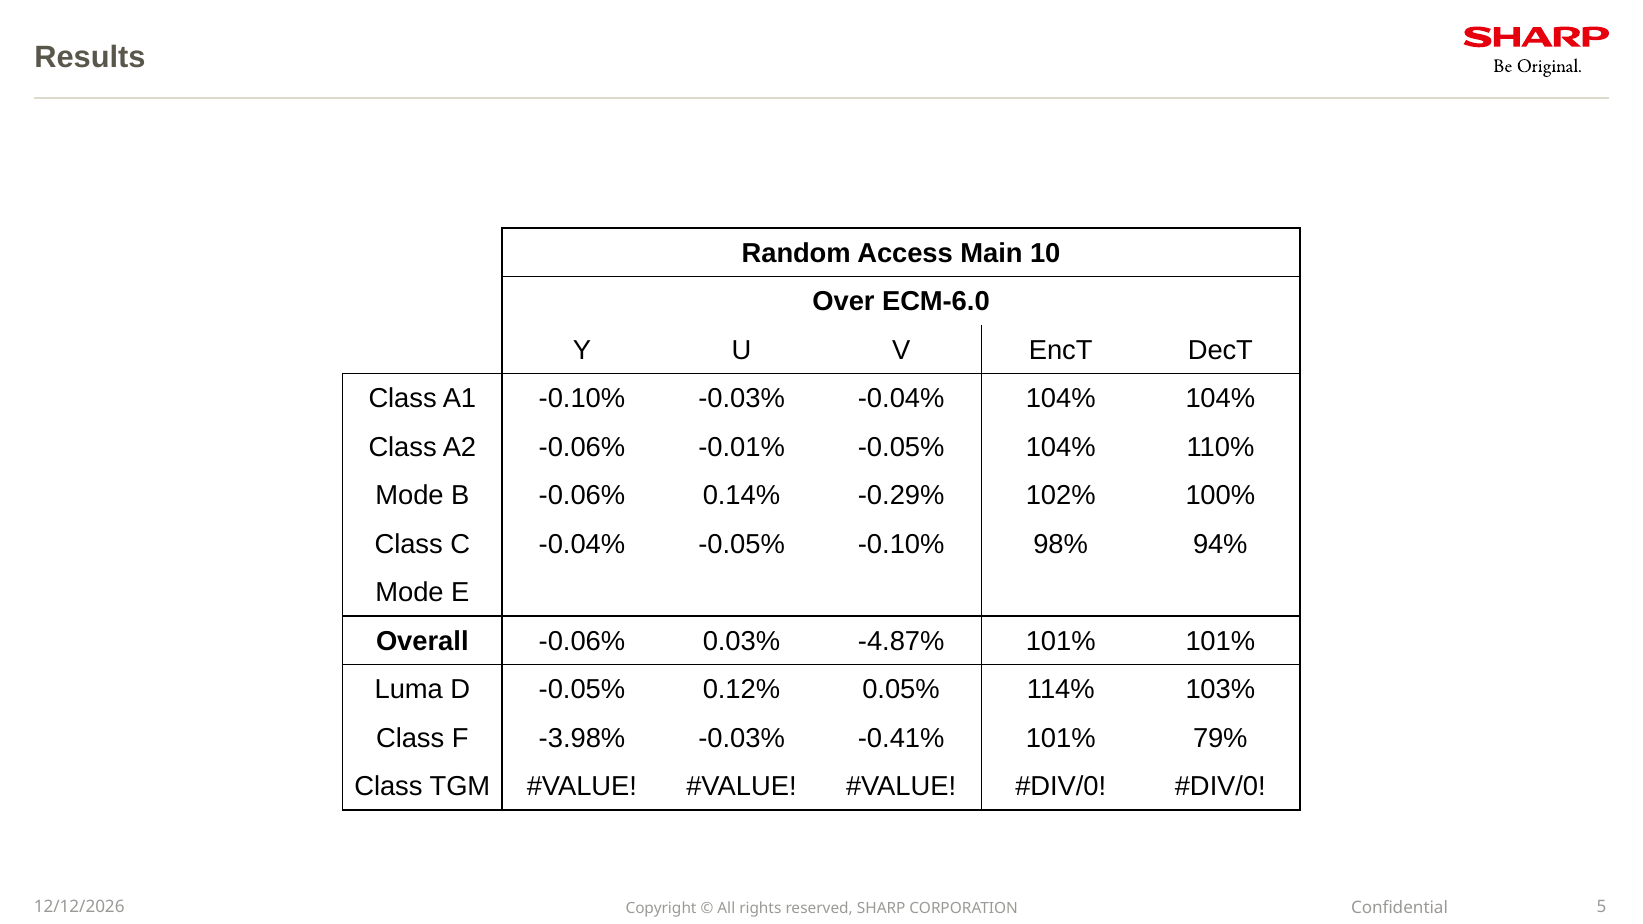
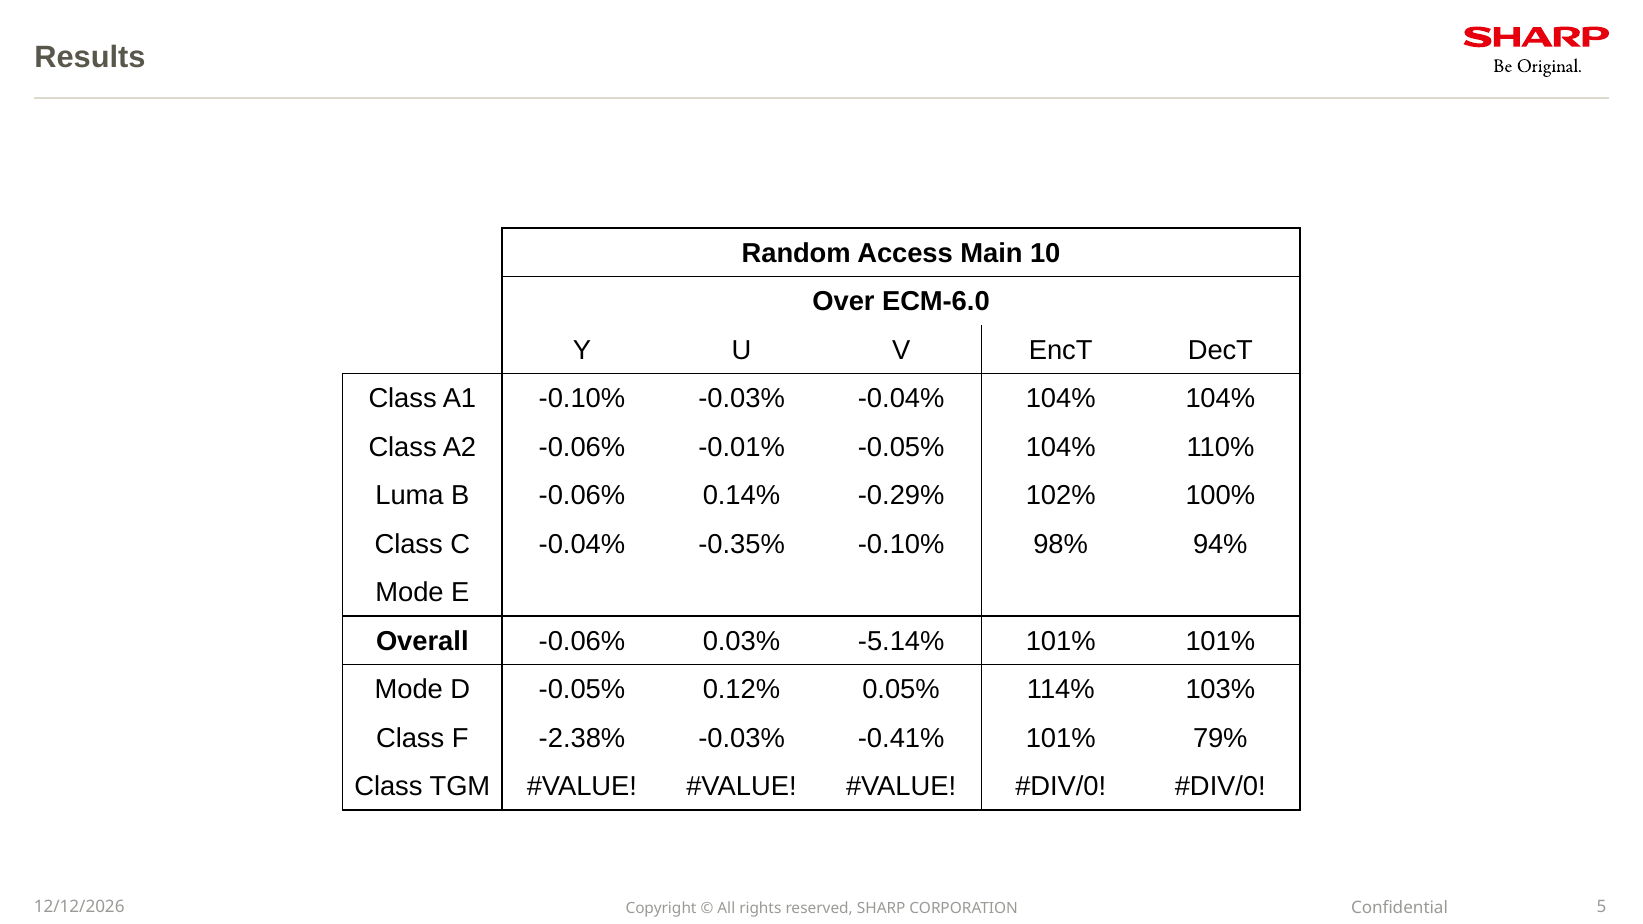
Mode: Mode -> Luma (409, 496)
-0.04% -0.05%: -0.05% -> -0.35% (742, 544)
-4.87%: -4.87% -> -5.14% (901, 641)
Luma: Luma -> Mode (409, 690)
-3.98%: -3.98% -> -2.38% (582, 738)
